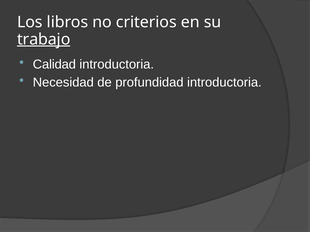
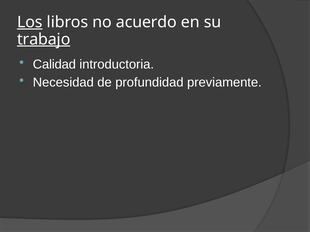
Los underline: none -> present (30, 22)
criterios: criterios -> acuerdo (146, 22)
profundidad introductoria: introductoria -> previamente (224, 83)
